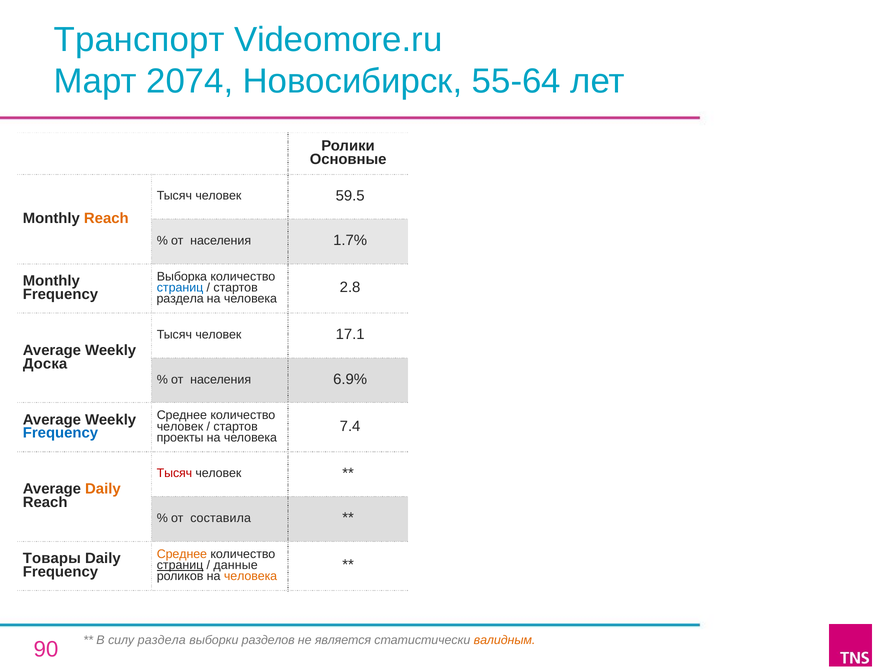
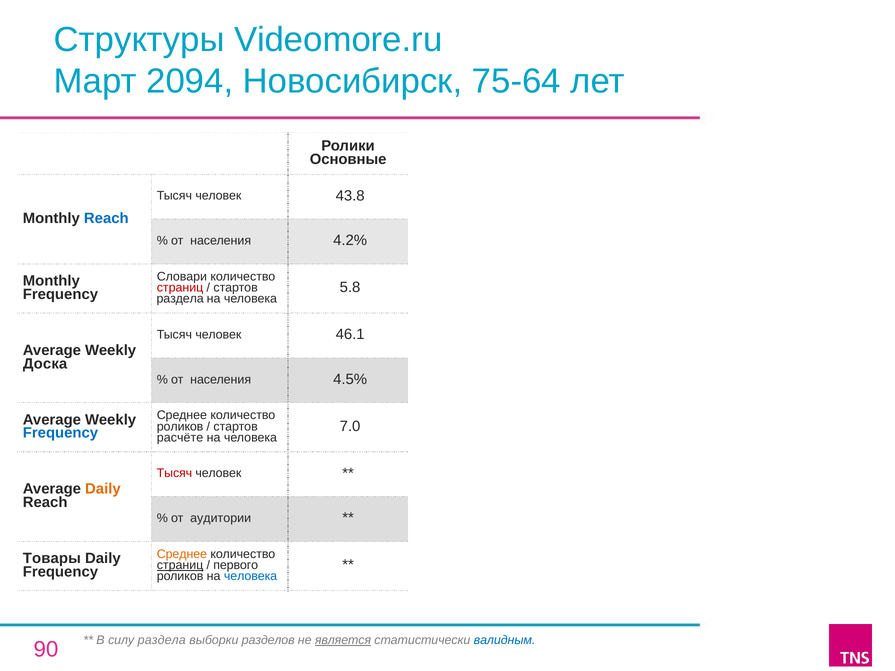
Транспорт: Транспорт -> Структуры (139, 40)
2074: 2074 -> 2094 (190, 81)
55-64: 55-64 -> 75-64 (516, 81)
59.5: 59.5 -> 43.8 (350, 196)
Reach colour: orange -> blue (106, 218)
1.7%: 1.7% -> 4.2% (350, 241)
Выборка: Выборка -> Словари (182, 277)
2.8: 2.8 -> 5.8 (350, 288)
страниц colour: blue -> red (180, 288)
17.1: 17.1 -> 46.1 (350, 335)
6.9%: 6.9% -> 4.5% (350, 379)
7.4: 7.4 -> 7.0 (350, 426)
человек: человек -> роликов (180, 427)
проекты: проекты -> расчёте (180, 438)
составила: составила -> аудитории (221, 518)
данные: данные -> первого (236, 565)
человека colour: orange -> blue (250, 576)
является underline: none -> present (343, 641)
валидным colour: orange -> blue (505, 641)
